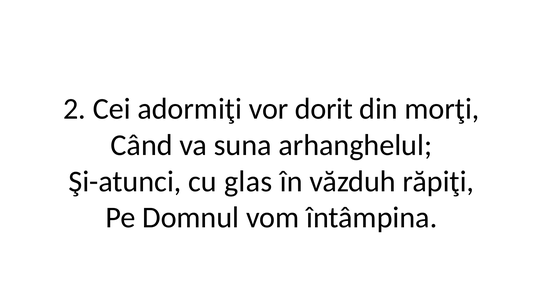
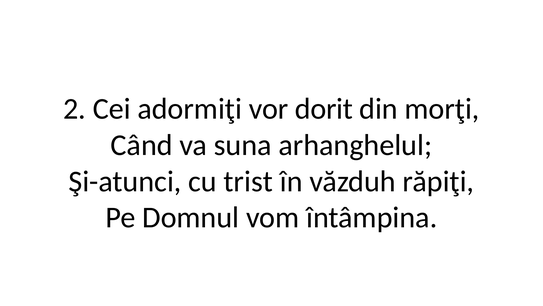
glas: glas -> trist (248, 181)
